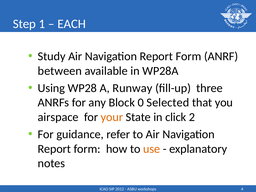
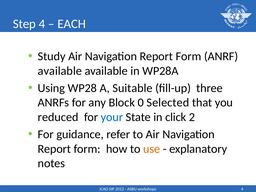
Step 1: 1 -> 4 (42, 24)
between: between -> available (60, 71)
Runway: Runway -> Suitable (132, 88)
airspace: airspace -> reduced (58, 117)
your colour: orange -> blue (112, 117)
